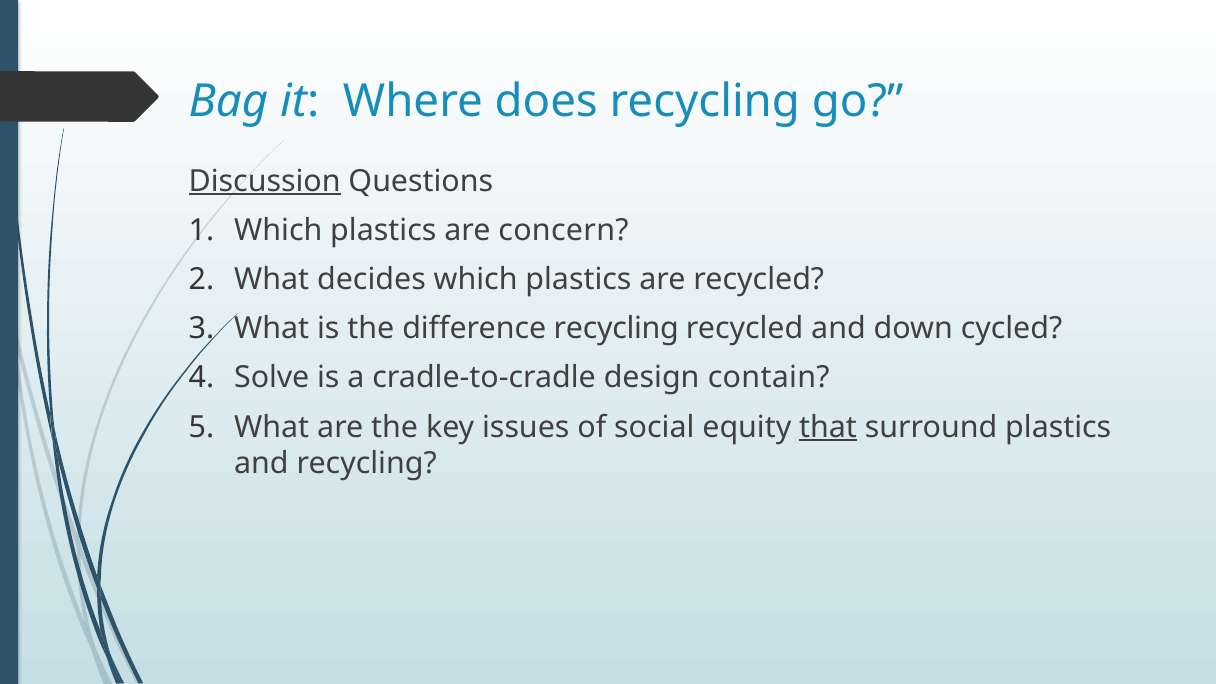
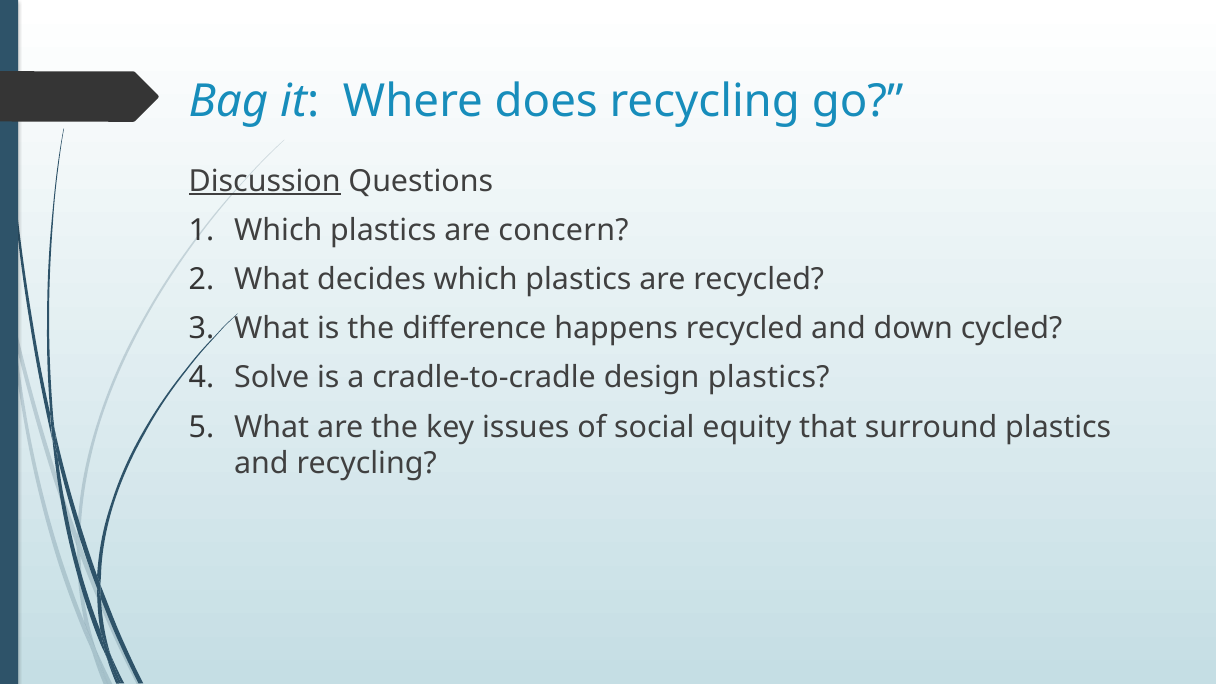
difference recycling: recycling -> happens (616, 329)
design contain: contain -> plastics (769, 378)
that underline: present -> none (828, 427)
